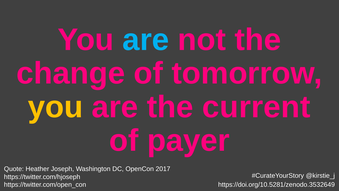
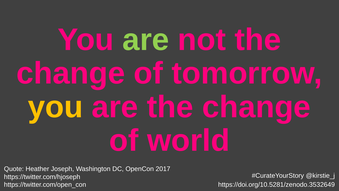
are colour: light blue -> light green (146, 40)
are the current: current -> change (256, 107)
payer: payer -> world (188, 140)
